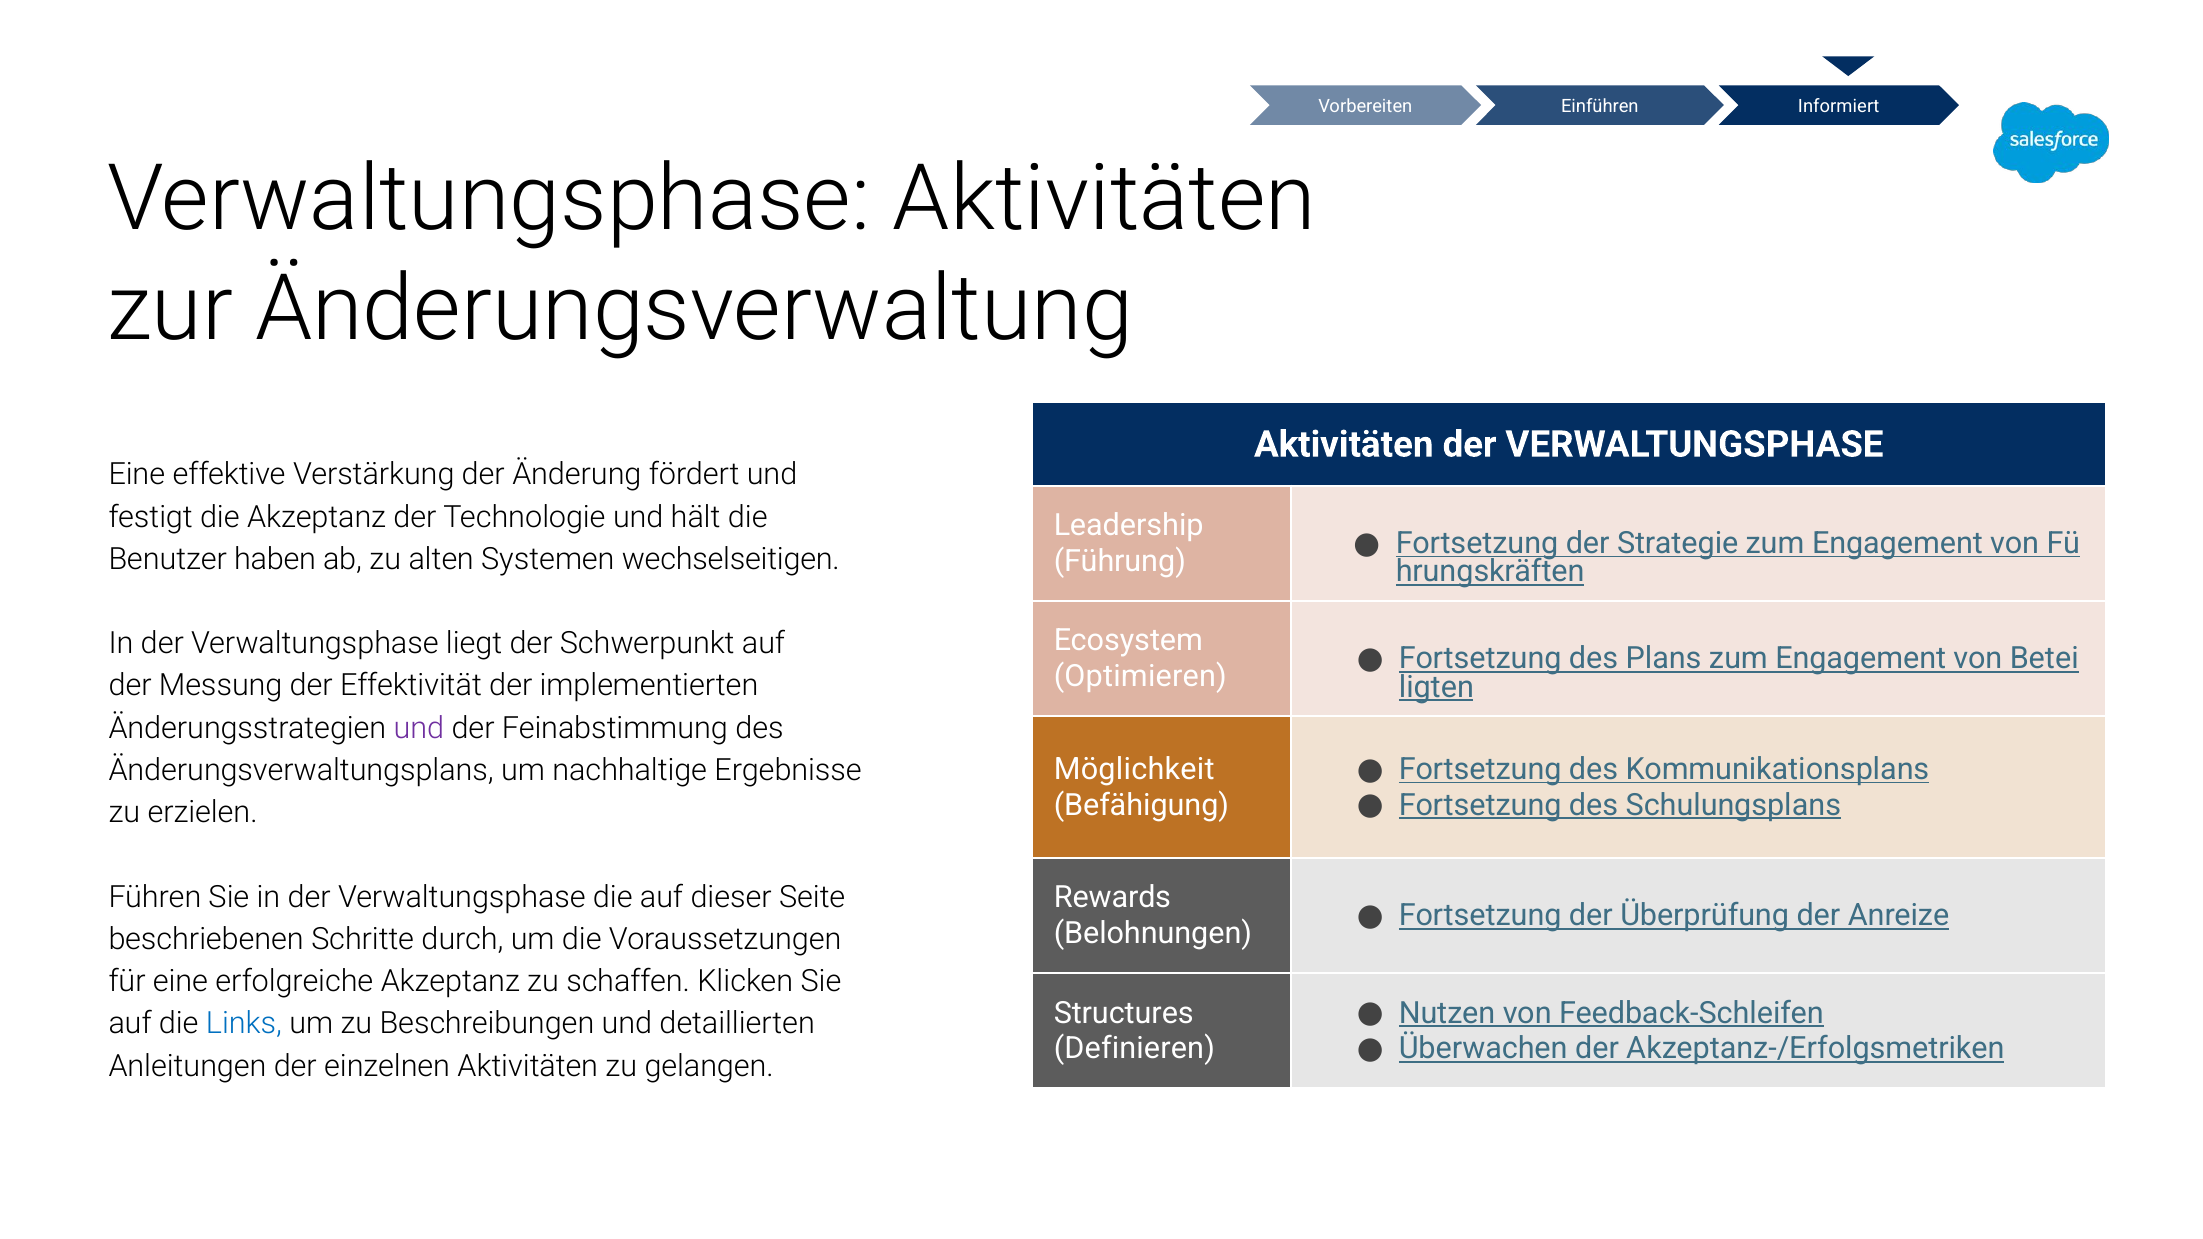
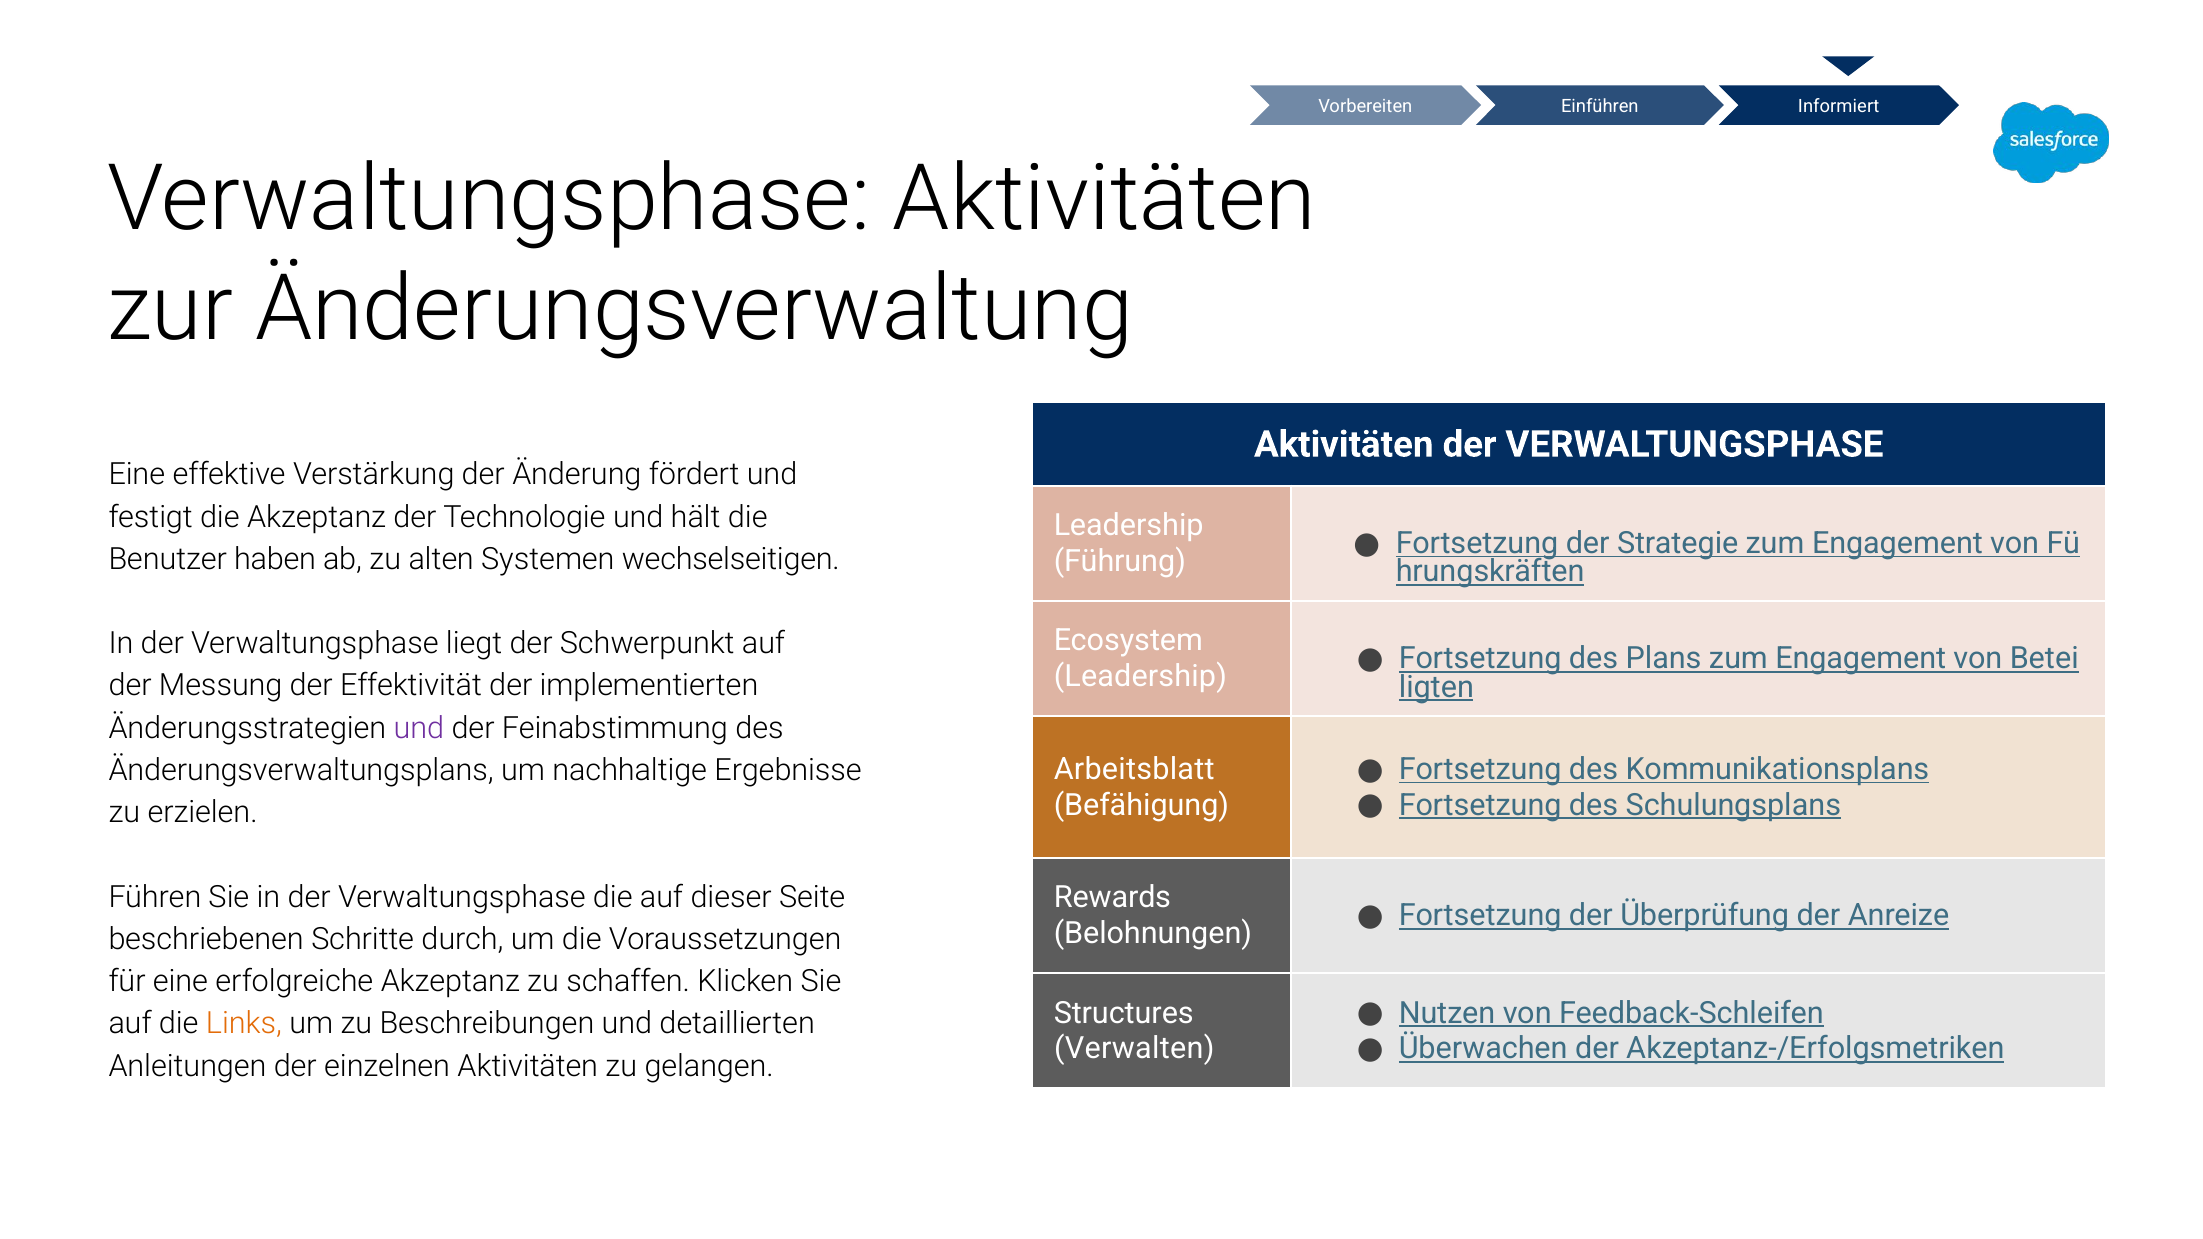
Optimieren: Optimieren -> Leadership (1140, 677)
Möglichkeit: Möglichkeit -> Arbeitsblatt (1134, 770)
Links colour: blue -> orange (244, 1024)
Definieren: Definieren -> Verwalten (1134, 1049)
